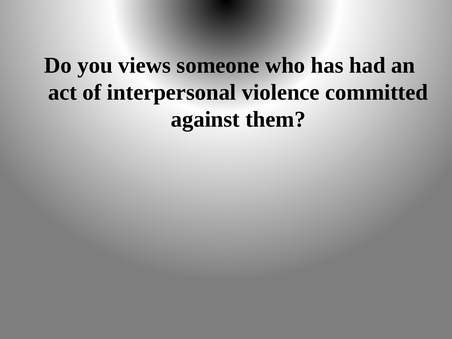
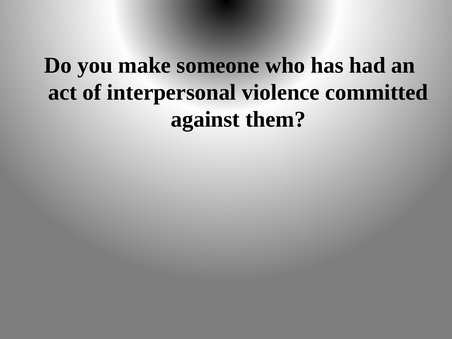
views: views -> make (145, 65)
